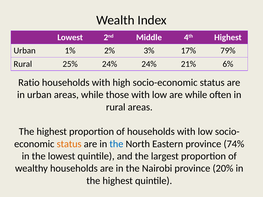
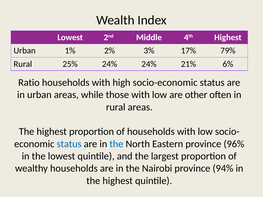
are while: while -> other (196, 95)
status colour: orange -> blue (69, 144)
74%: 74% -> 96% (234, 144)
20%: 20% -> 94% (223, 169)
